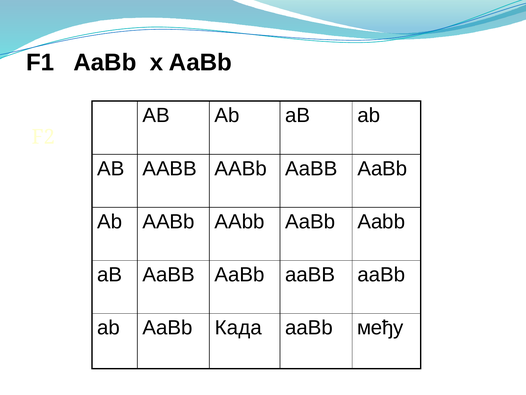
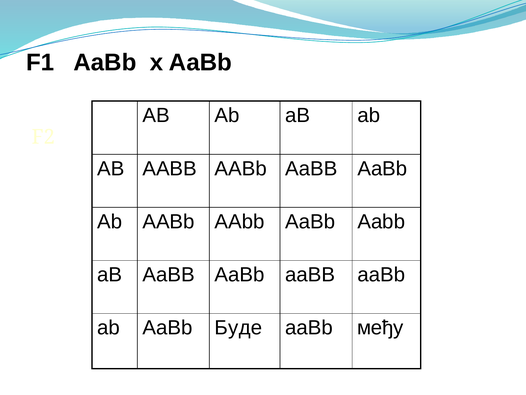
Када: Када -> Буде (238, 327)
